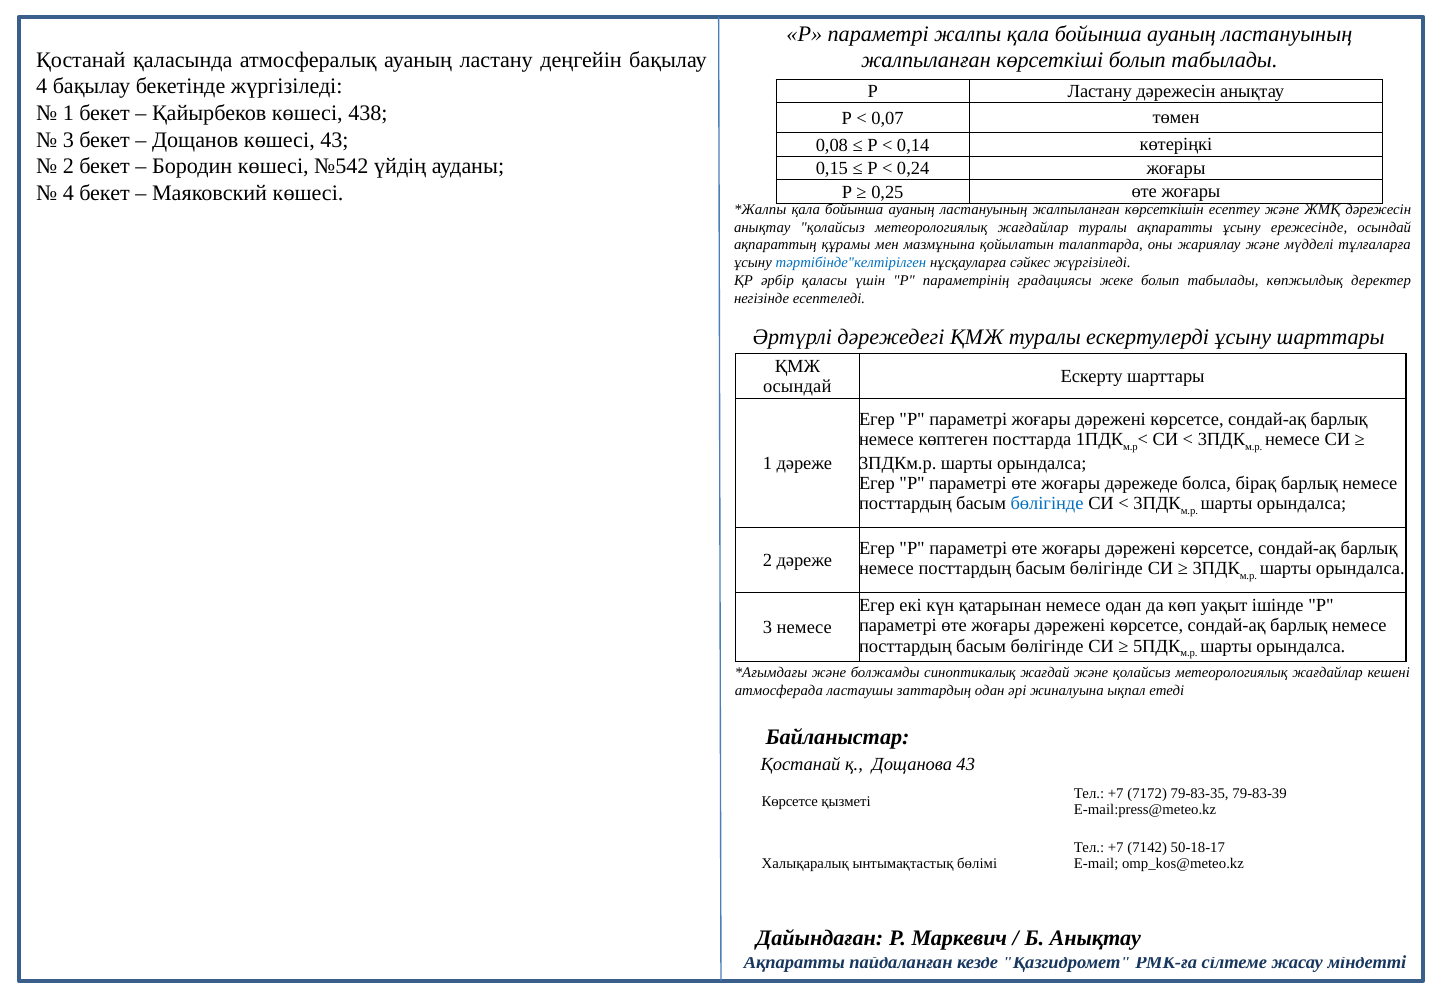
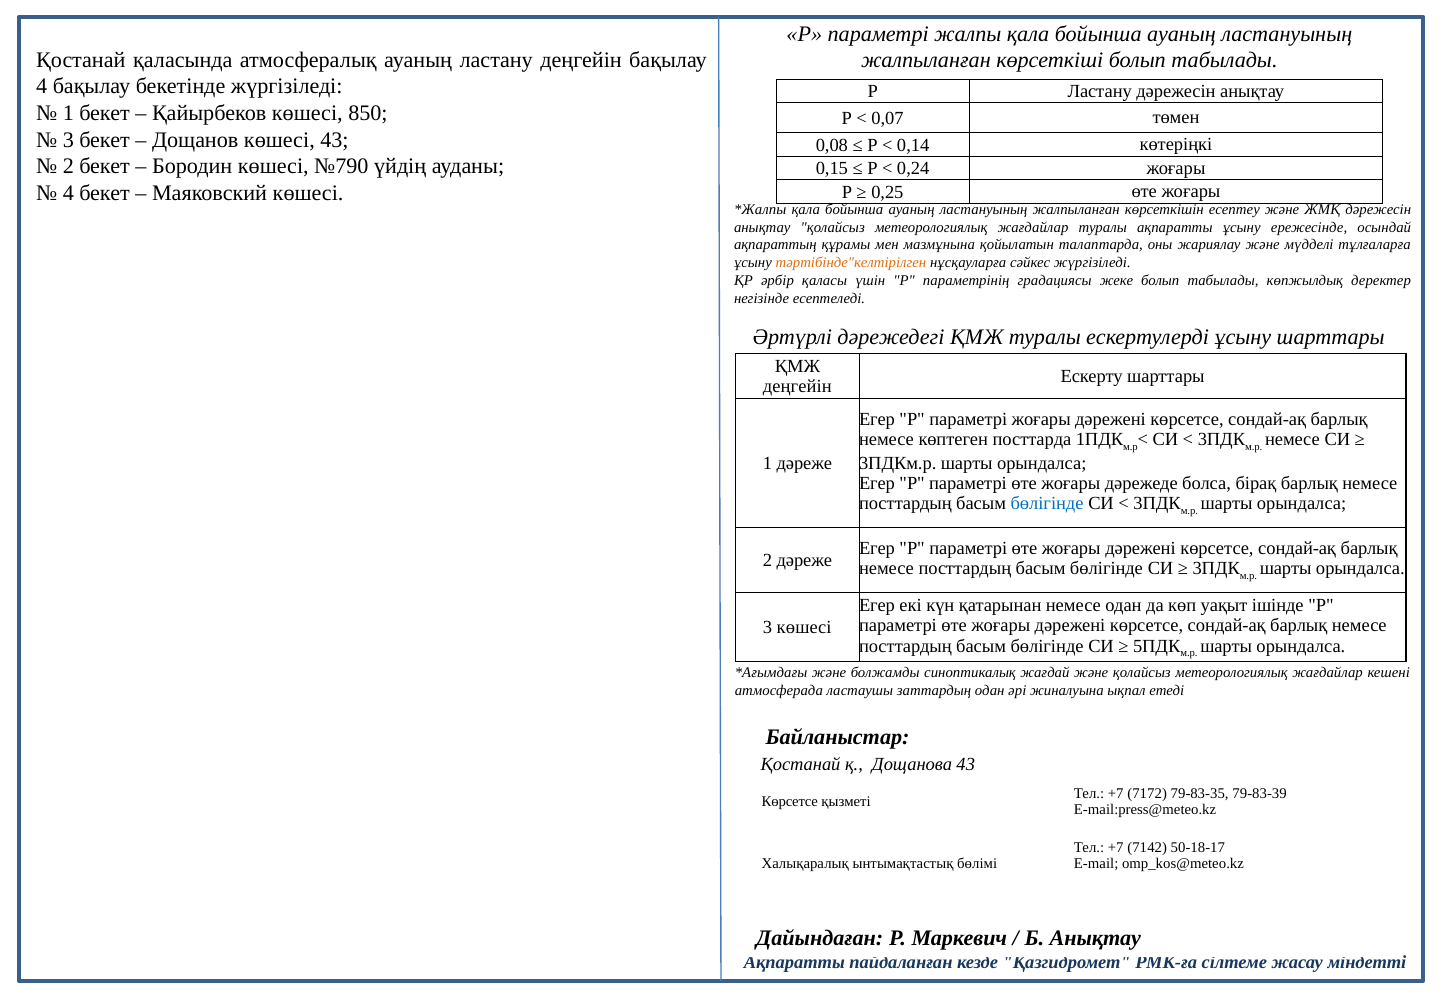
438: 438 -> 850 (368, 113)
№542: №542 -> №790 (341, 166)
тәртібінде"келтірілген colour: blue -> orange (851, 263)
осындай: осындай -> деңгейін (797, 386)
3 немесе: немесе -> көшесі (804, 627)
